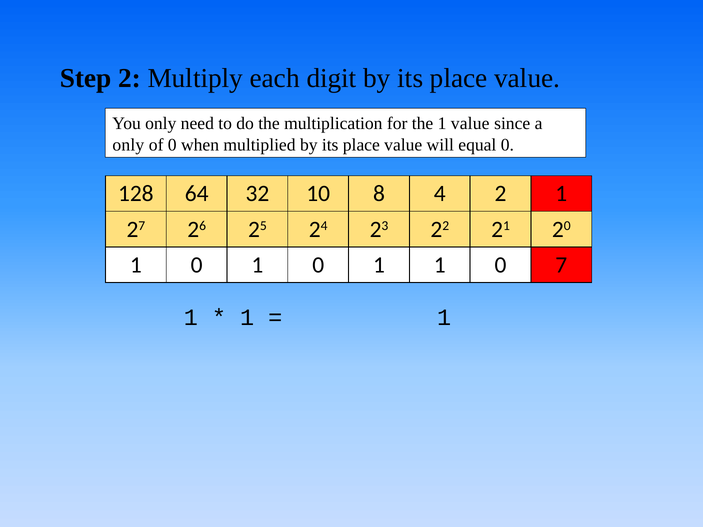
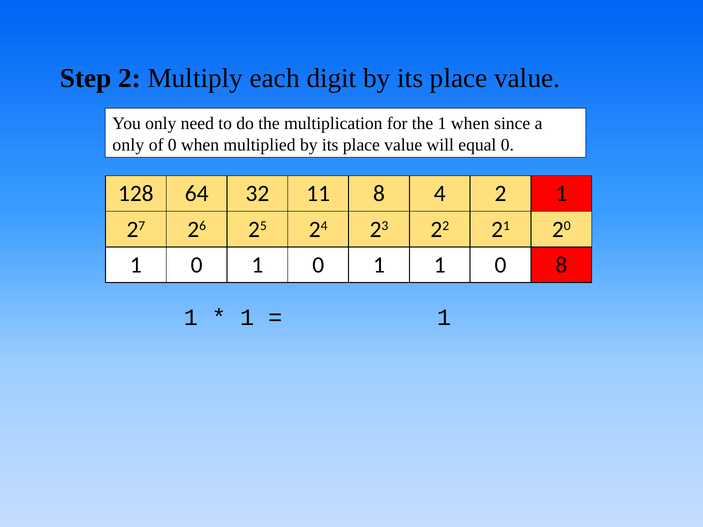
1 value: value -> when (470, 124)
10: 10 -> 11 (318, 194)
0 7: 7 -> 8 (561, 265)
